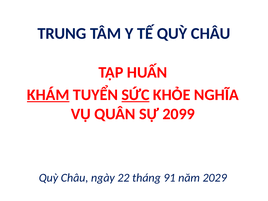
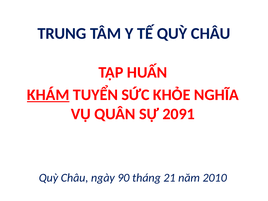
SỨC underline: present -> none (136, 95)
2099: 2099 -> 2091 (179, 114)
22: 22 -> 90 (124, 178)
91: 91 -> 21 (170, 178)
2029: 2029 -> 2010 (215, 178)
